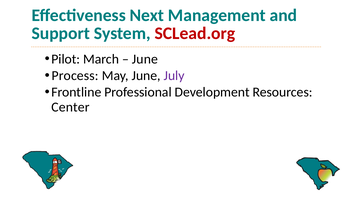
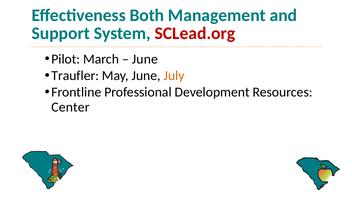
Next: Next -> Both (147, 15)
Process: Process -> Traufler (75, 76)
July colour: purple -> orange (174, 76)
